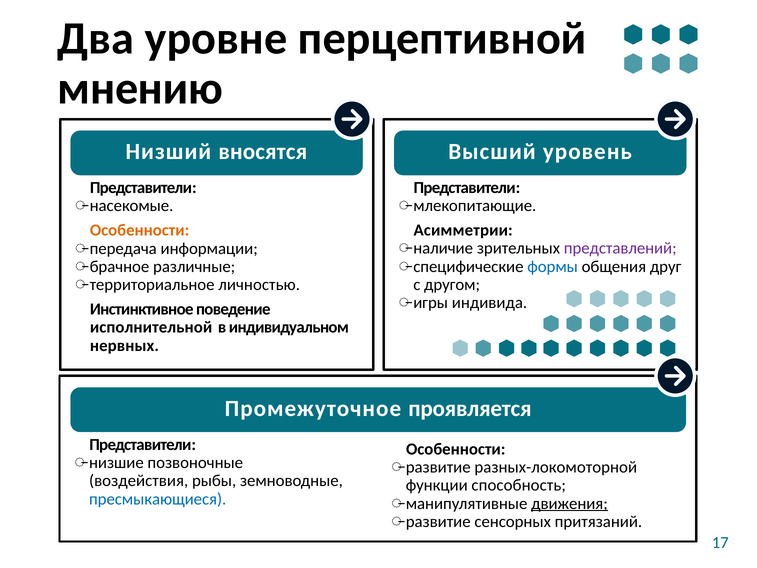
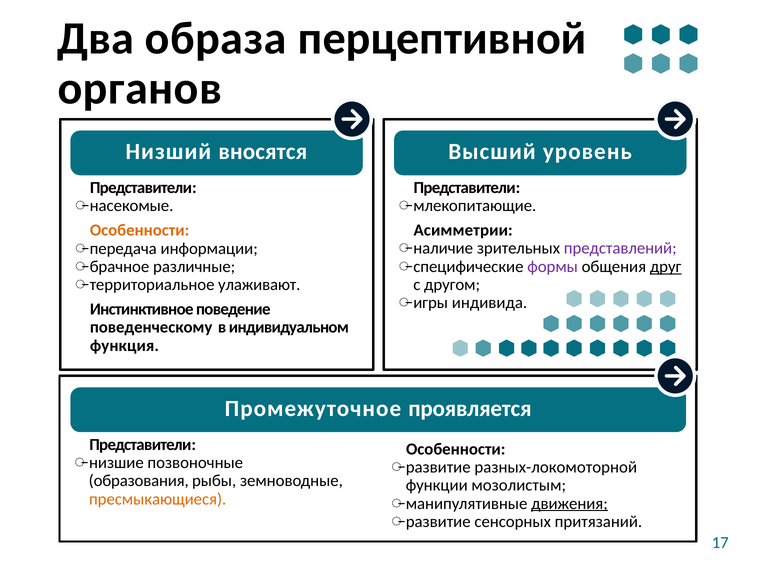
уровне: уровне -> образа (216, 38)
мнению: мнению -> органов (140, 88)
формы colour: blue -> purple (553, 266)
друг underline: none -> present (666, 266)
личностью: личностью -> улаживают (259, 285)
исполнительной: исполнительной -> поведенческому (151, 327)
нервных: нервных -> функция (124, 345)
воздействия: воздействия -> образования (139, 481)
способность: способность -> мозолистым (519, 485)
пресмыкающиеся colour: blue -> orange (158, 499)
